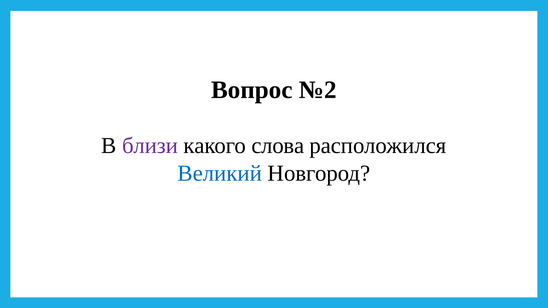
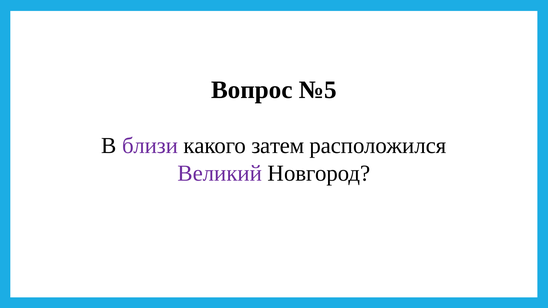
№2: №2 -> №5 (318, 90)
слова: слова -> затем (278, 146)
Великий colour: blue -> purple (220, 173)
